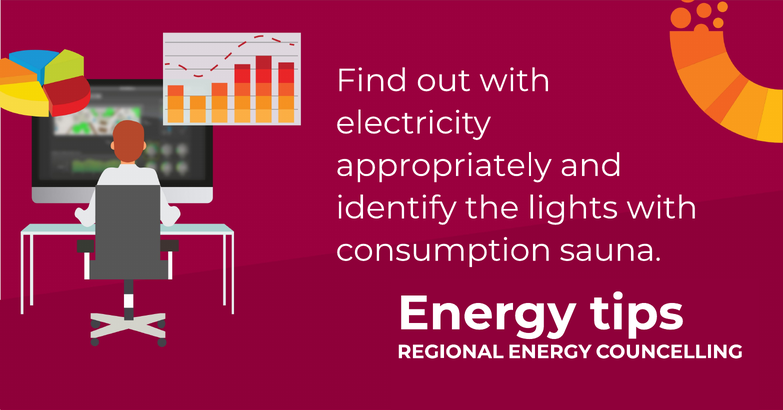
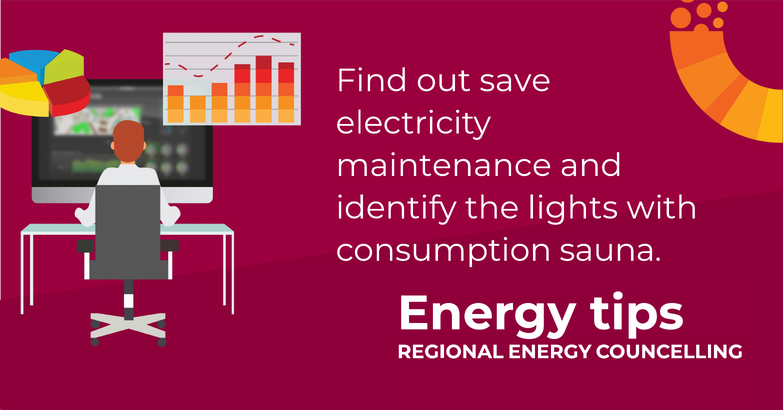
out with: with -> save (515, 80)
appropriately: appropriately -> maintenance (444, 165)
